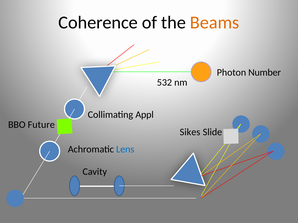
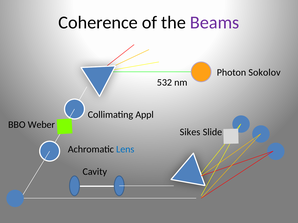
Beams colour: orange -> purple (215, 23)
Number: Number -> Sokolov (265, 73)
Future: Future -> Weber (41, 125)
